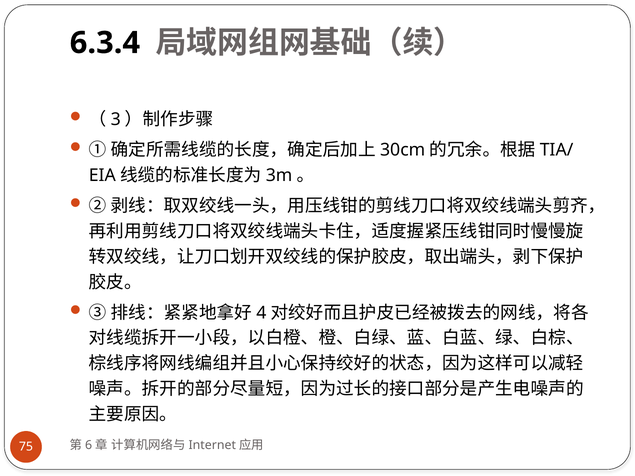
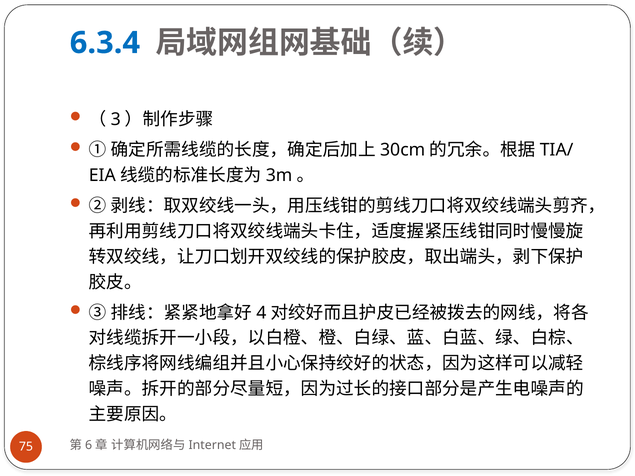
6.3.4 colour: black -> blue (105, 43)
